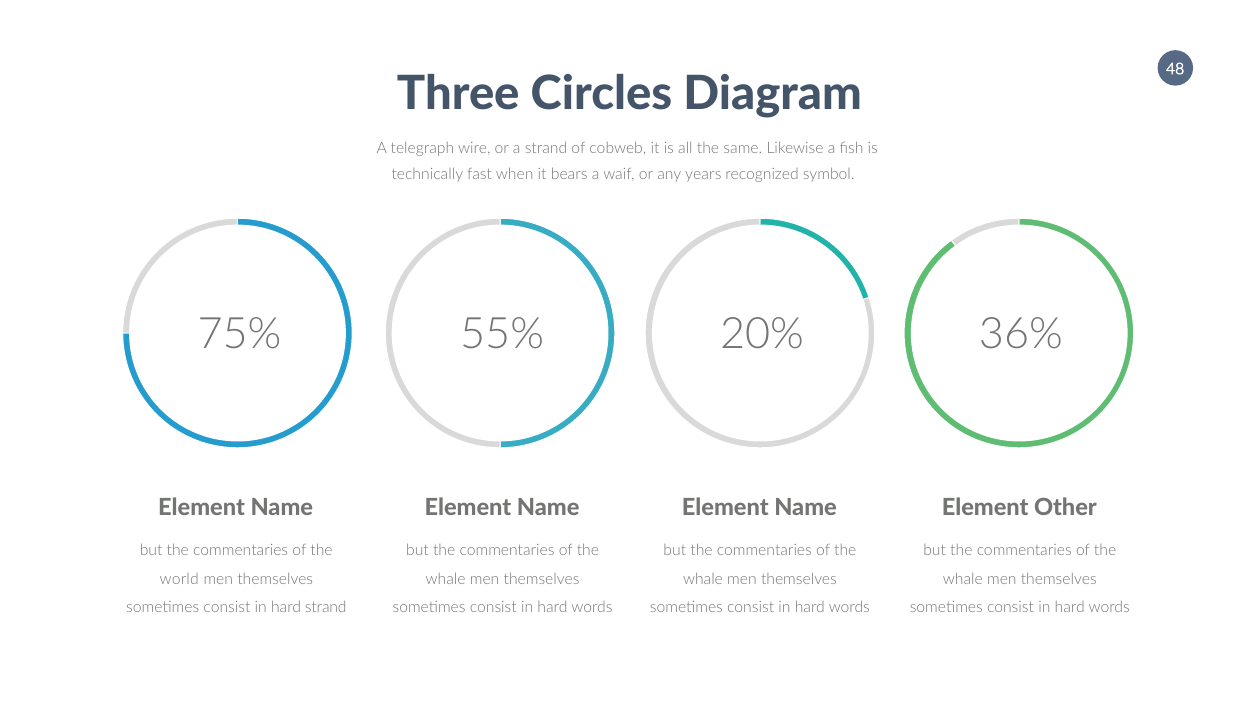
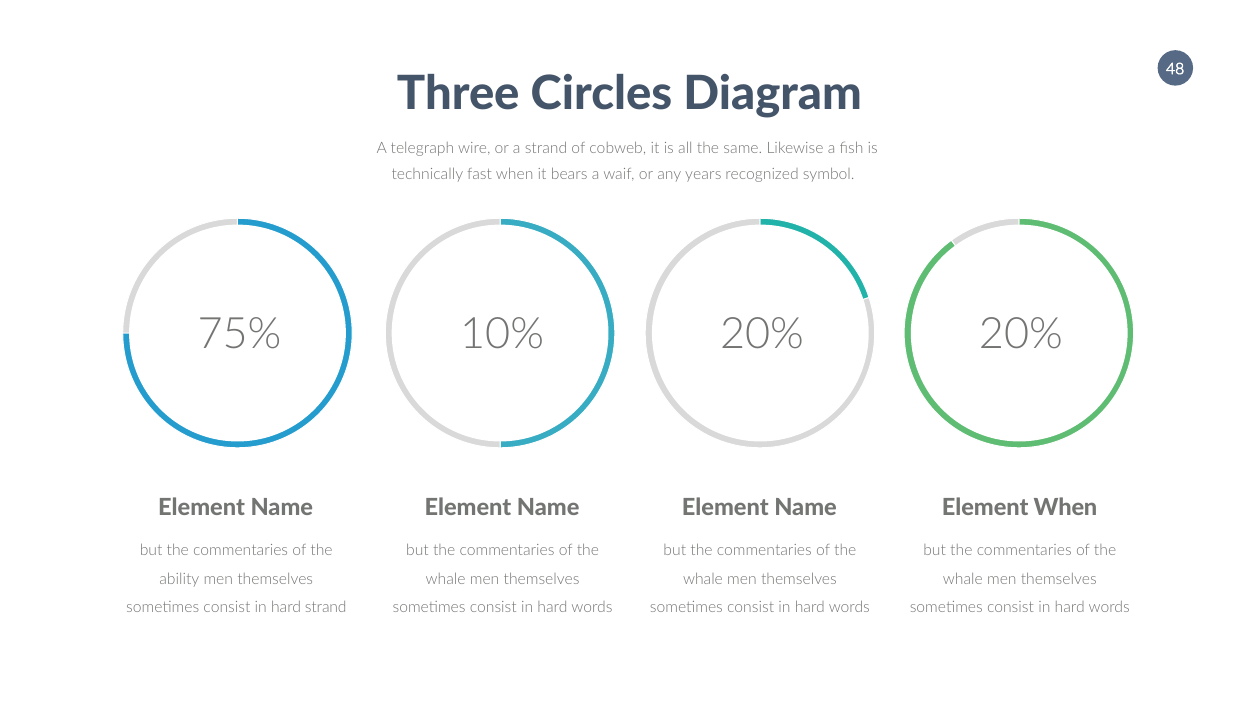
55%: 55% -> 10% (502, 334)
20% 36%: 36% -> 20% (1021, 334)
Element Other: Other -> When (1066, 507)
world: world -> ability (179, 579)
